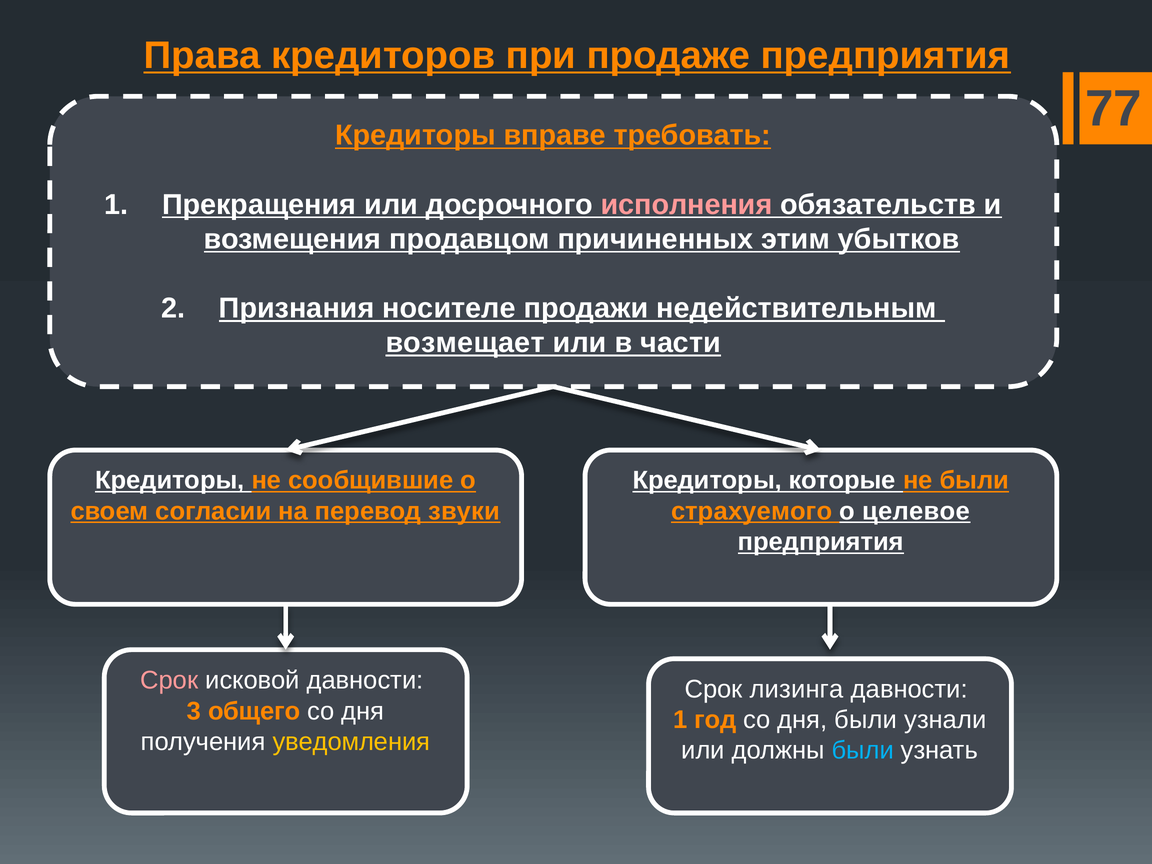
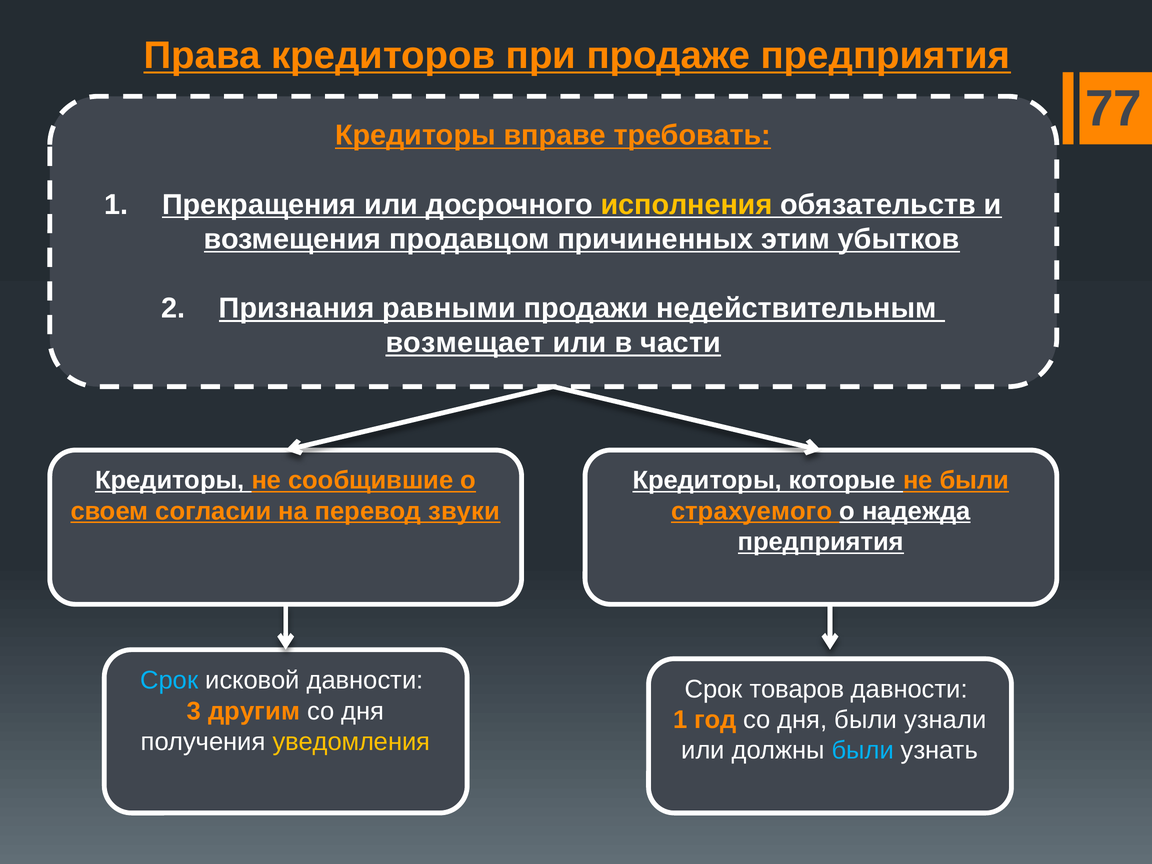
исполнения colour: pink -> yellow (687, 205)
носителе: носителе -> равными (449, 308)
целевое: целевое -> надежда (916, 511)
Срок colour: pink -> light blue (169, 680)
лизинга: лизинга -> товаров (797, 689)
общего: общего -> другим (254, 711)
